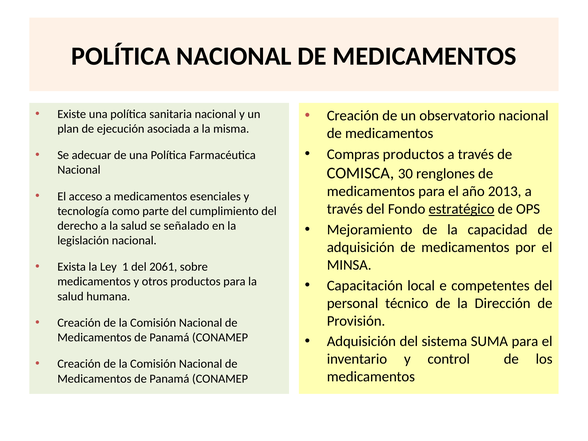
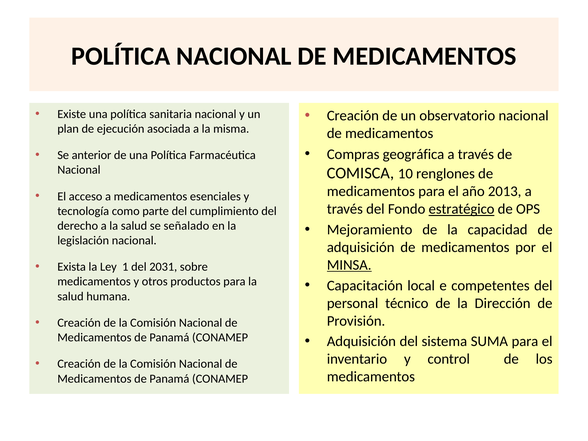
Compras productos: productos -> geográfica (413, 154)
adecuar: adecuar -> anterior (92, 155)
30: 30 -> 10 (405, 174)
MINSA underline: none -> present (349, 265)
2061: 2061 -> 2031 (163, 267)
